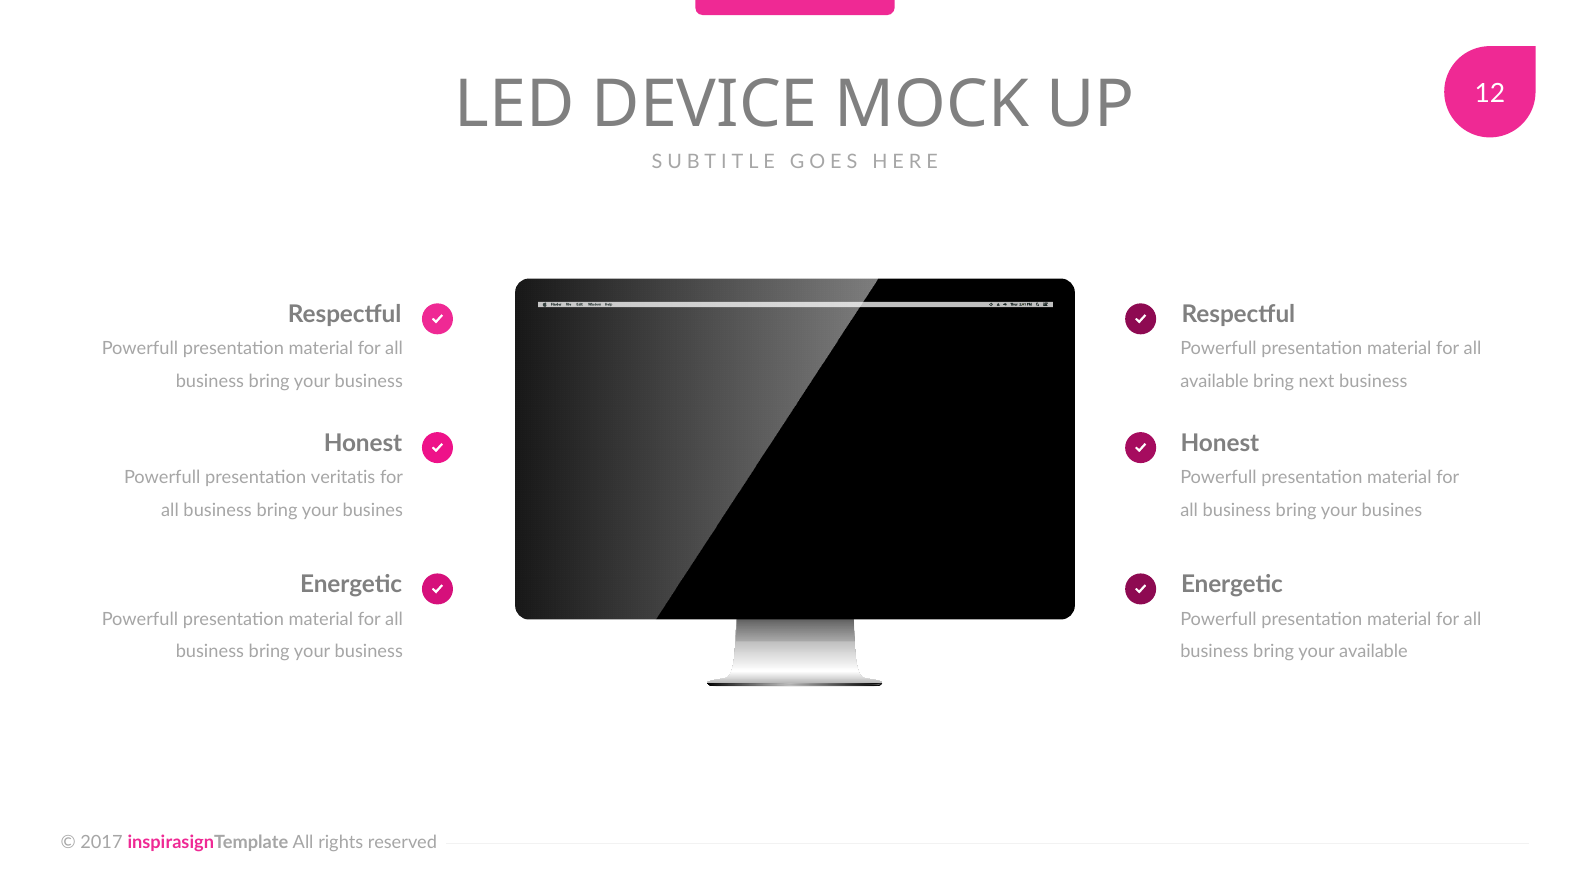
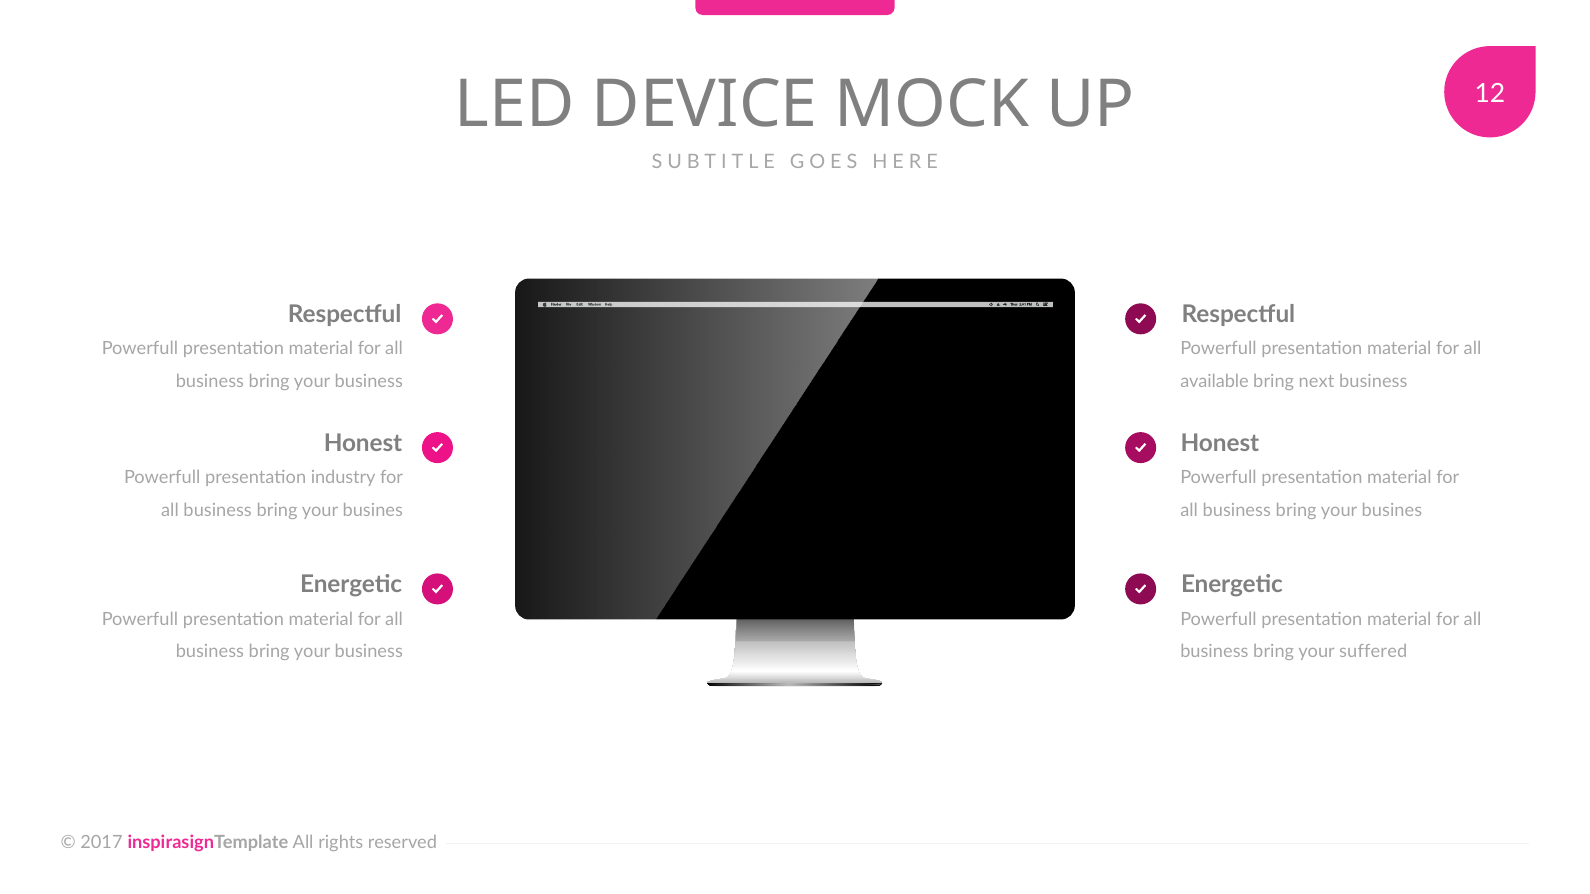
veritatis: veritatis -> industry (343, 478)
your available: available -> suffered (1373, 652)
